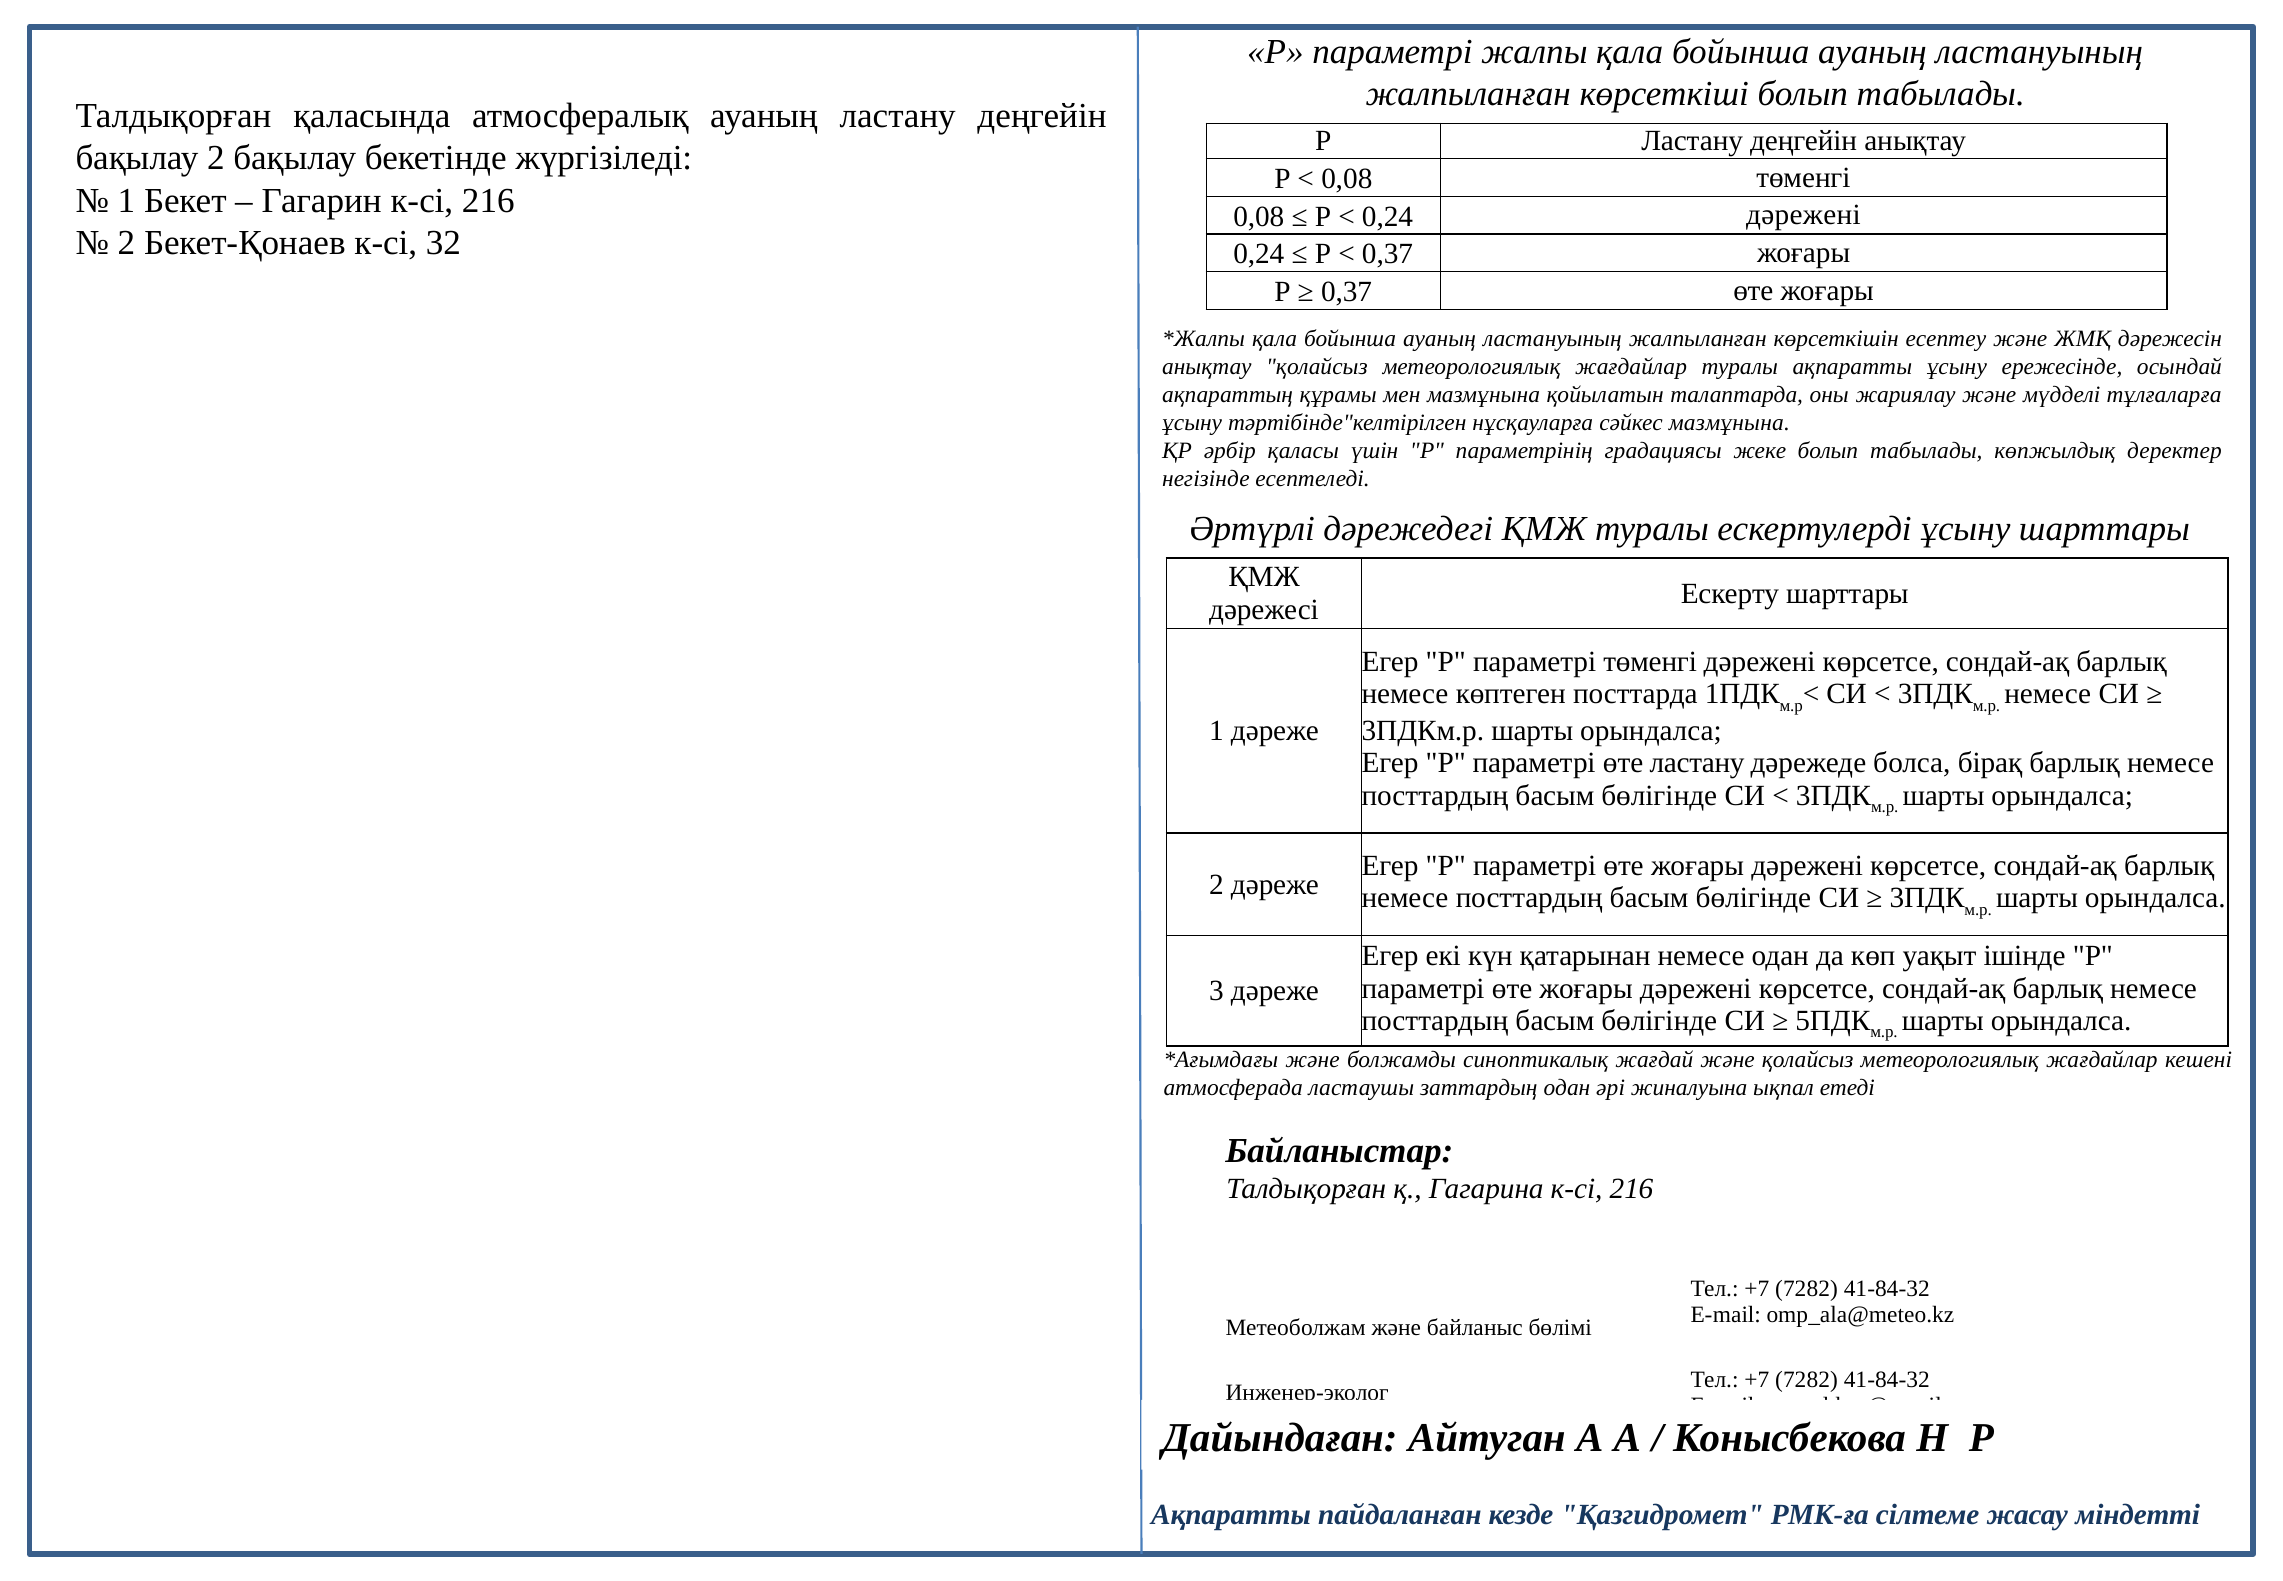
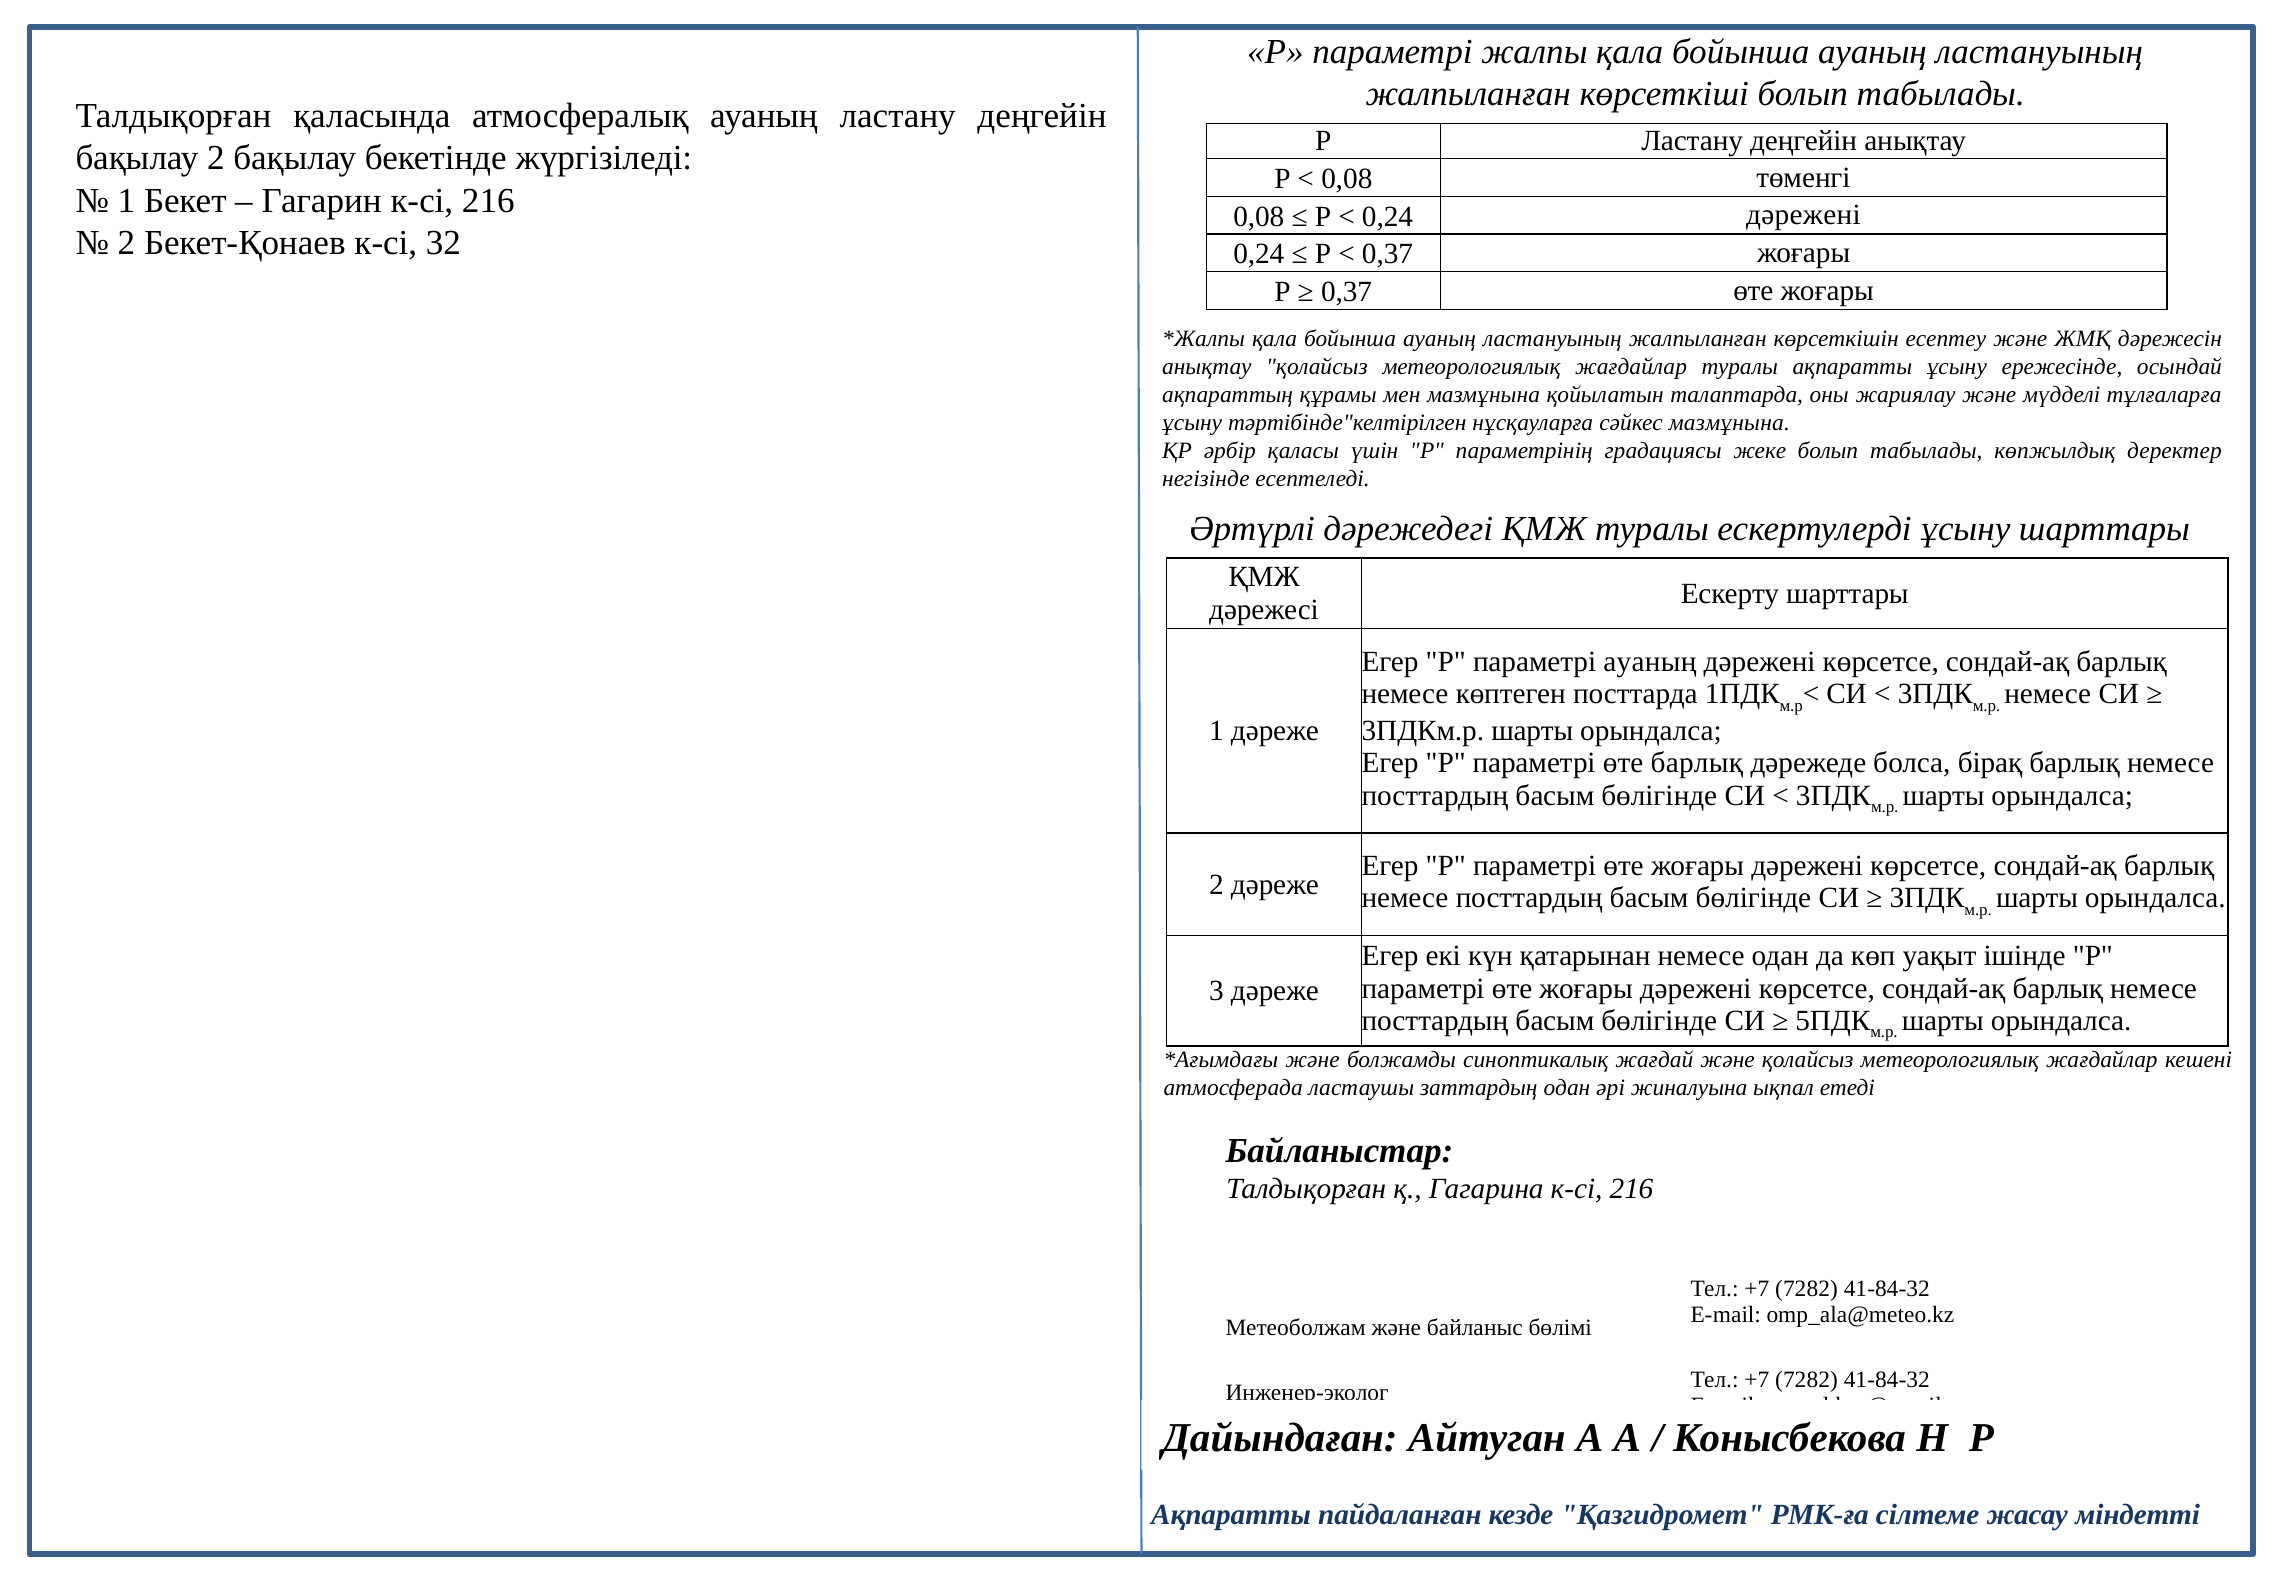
параметрі төменгі: төменгі -> ауаның (1650, 662)
өте ластану: ластану -> барлық (1697, 763)
